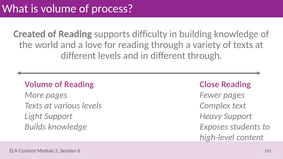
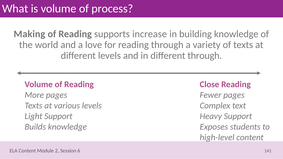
Created: Created -> Making (29, 34)
difficulty: difficulty -> increase (150, 34)
